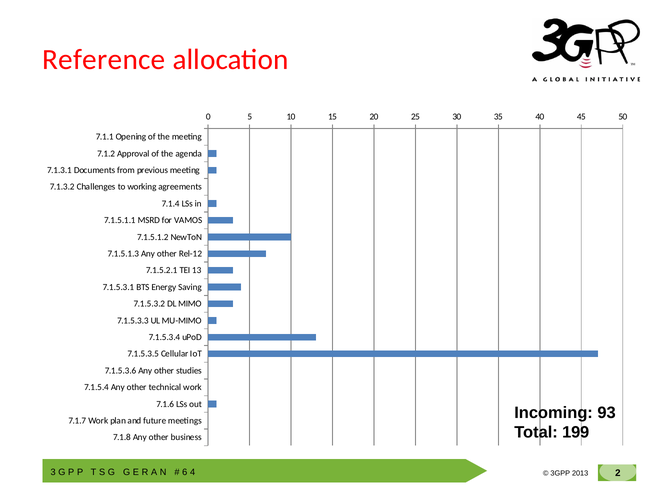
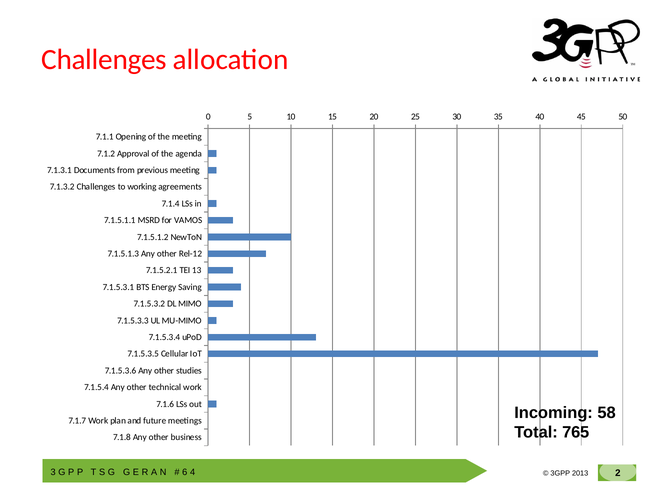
Reference: Reference -> Challenges (104, 60)
93: 93 -> 58 (607, 413)
199: 199 -> 765 (576, 433)
